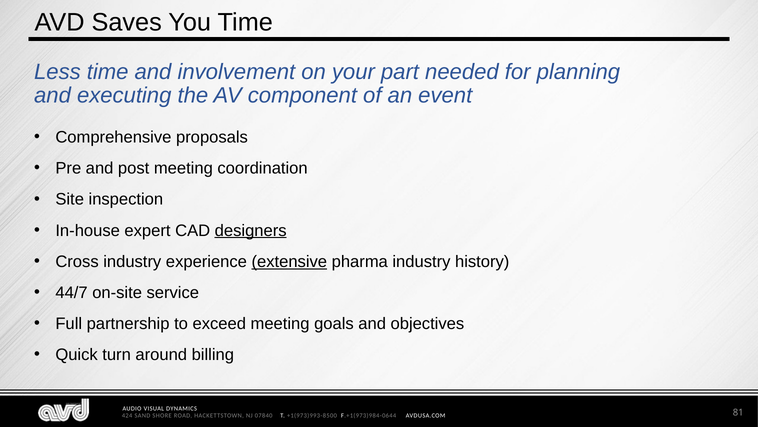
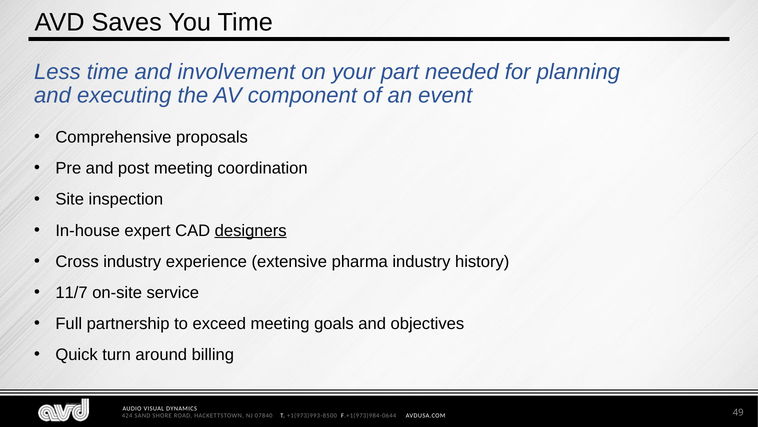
extensive underline: present -> none (289, 261)
44/7: 44/7 -> 11/7 (72, 292)
81: 81 -> 49 (738, 412)
